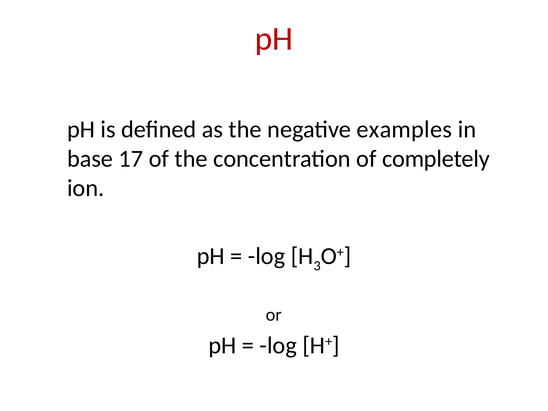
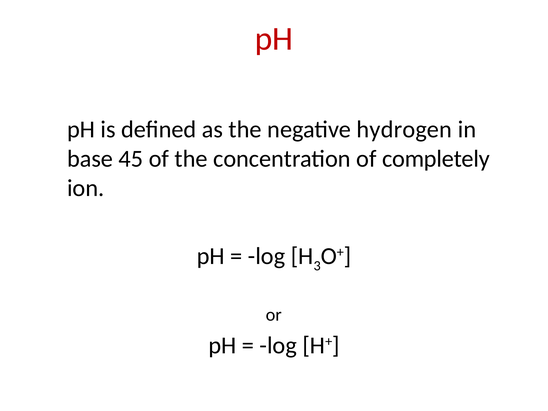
examples: examples -> hydrogen (404, 130)
17: 17 -> 45 (131, 159)
